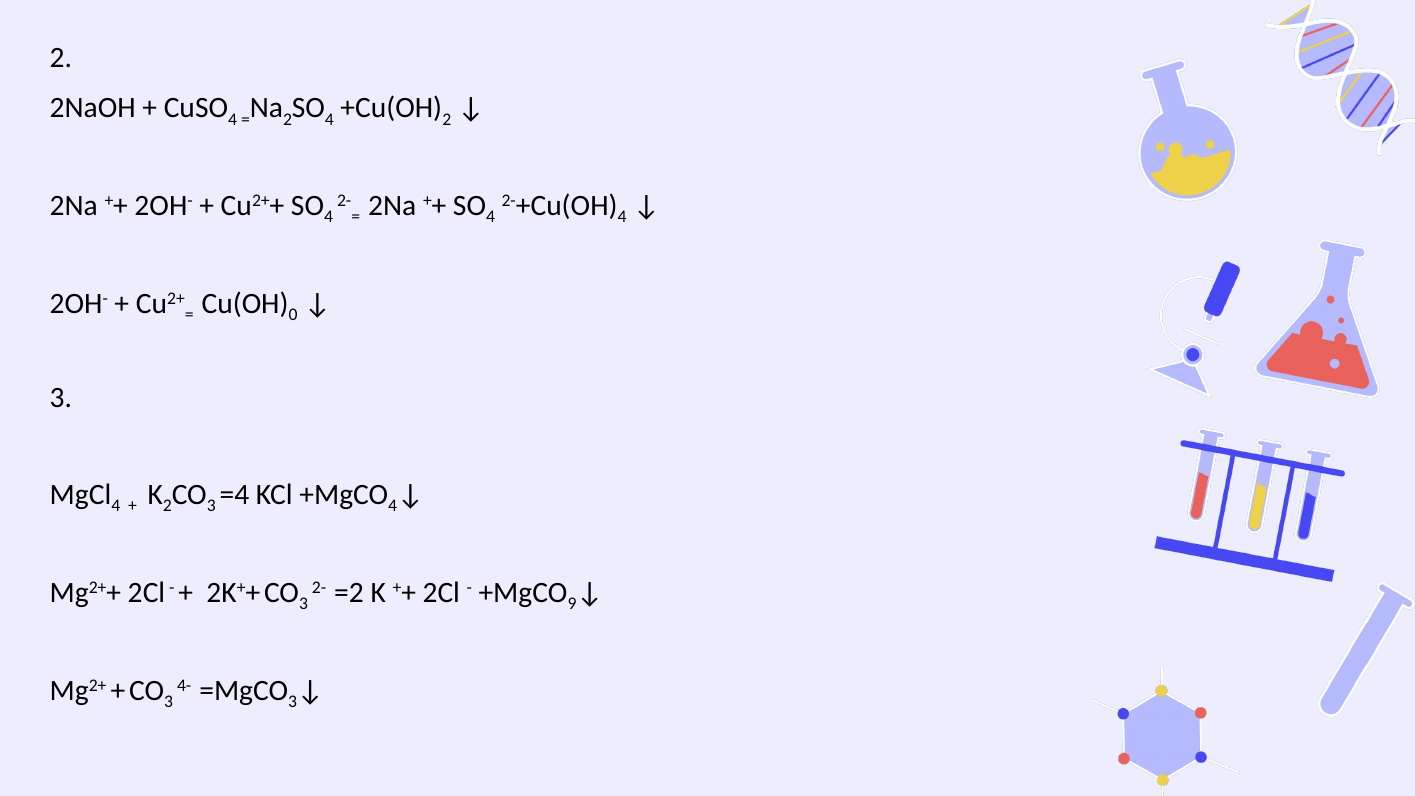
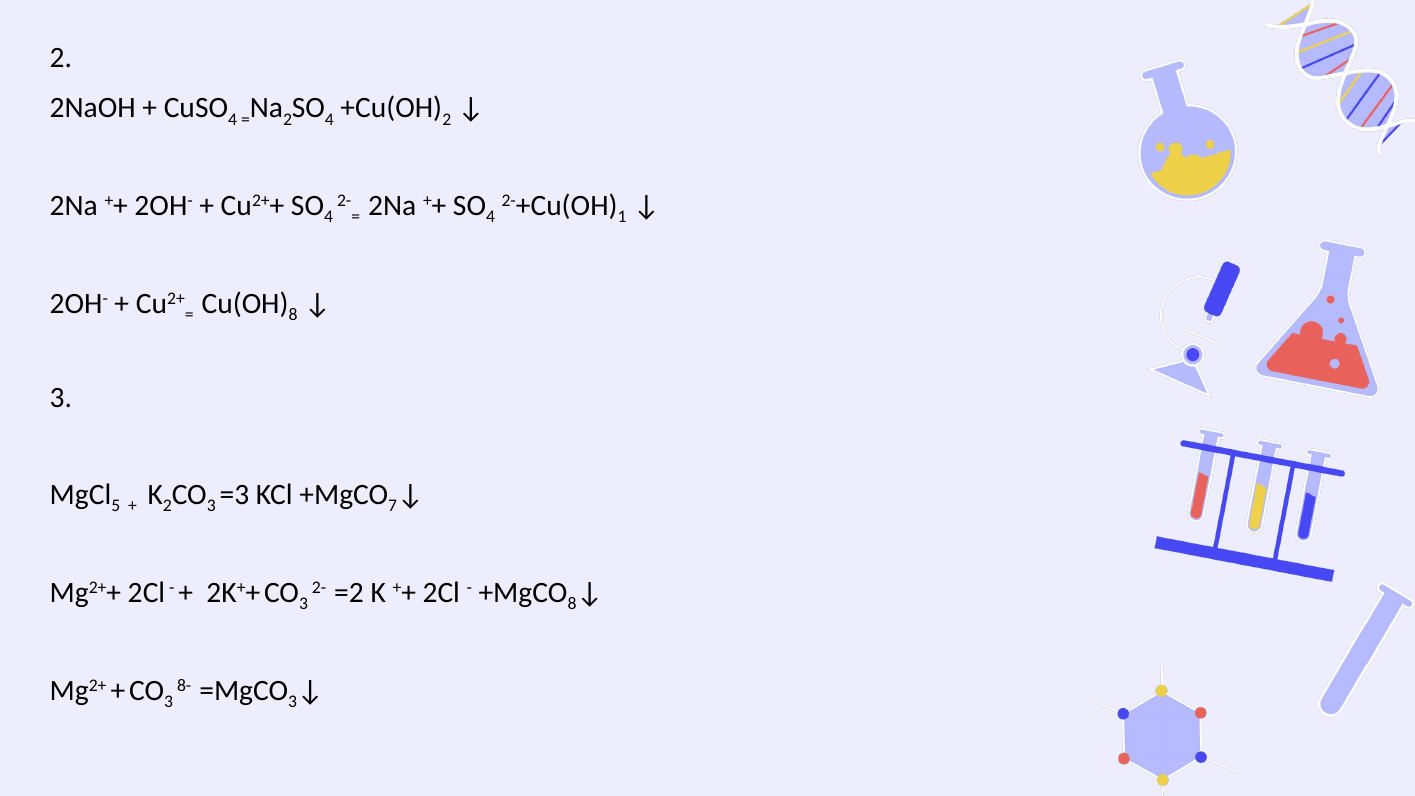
4: 4 -> 1 (622, 217)
0: 0 -> 8 (293, 315)
4: 4 -> 5 (116, 506)
=4: =4 -> =3 (234, 495)
4: 4 -> 7 (393, 506)
9: 9 -> 8 (572, 604)
4-: 4- -> 8- (184, 685)
